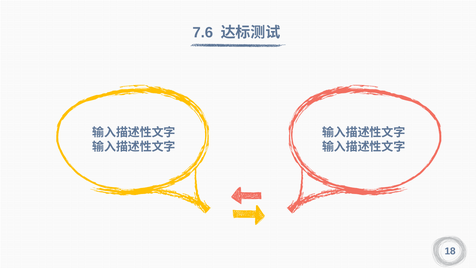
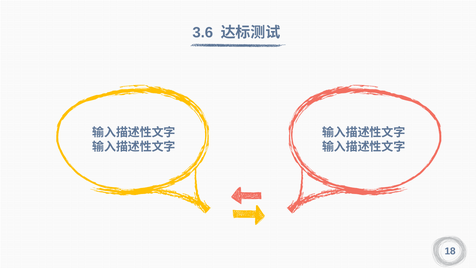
7.6: 7.6 -> 3.6 (203, 33)
